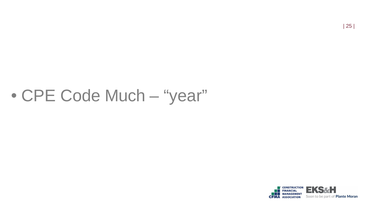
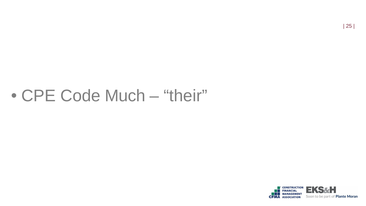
year: year -> their (186, 96)
